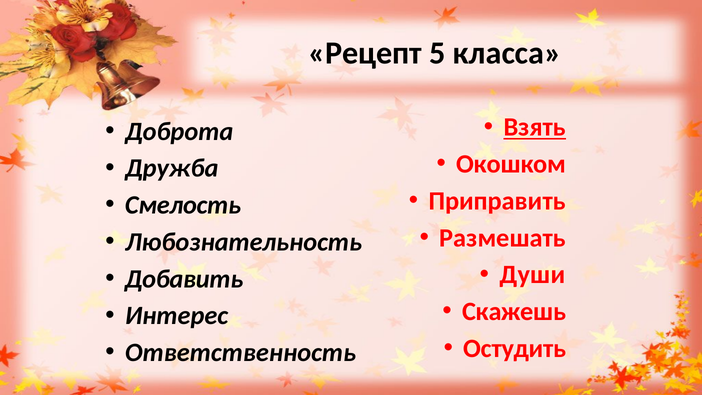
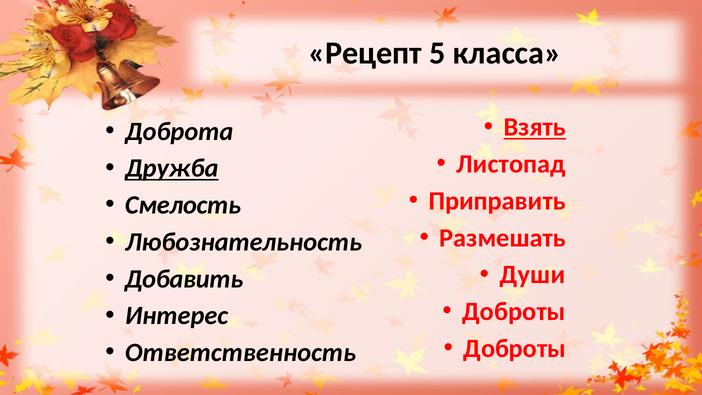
Окошком: Окошком -> Листопад (511, 164)
Дружба underline: none -> present (172, 168)
Скажешь: Скажешь -> Доброты (514, 311)
Остудить: Остудить -> Доброты (515, 348)
